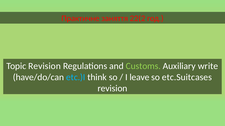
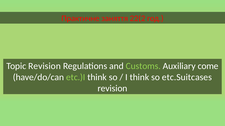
write: write -> come (208, 66)
etc.)I colour: light blue -> light green (76, 77)
I leave: leave -> think (139, 77)
